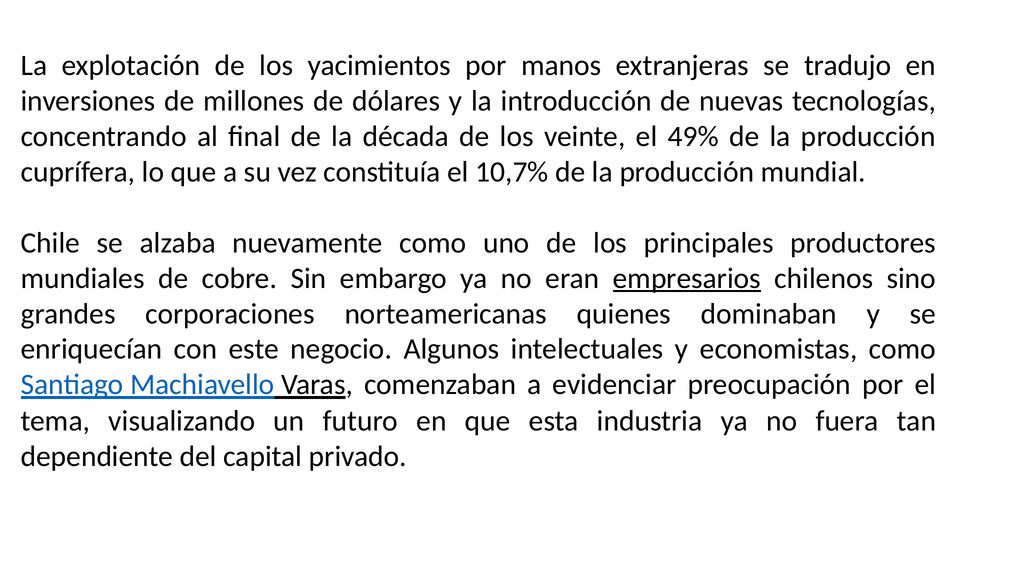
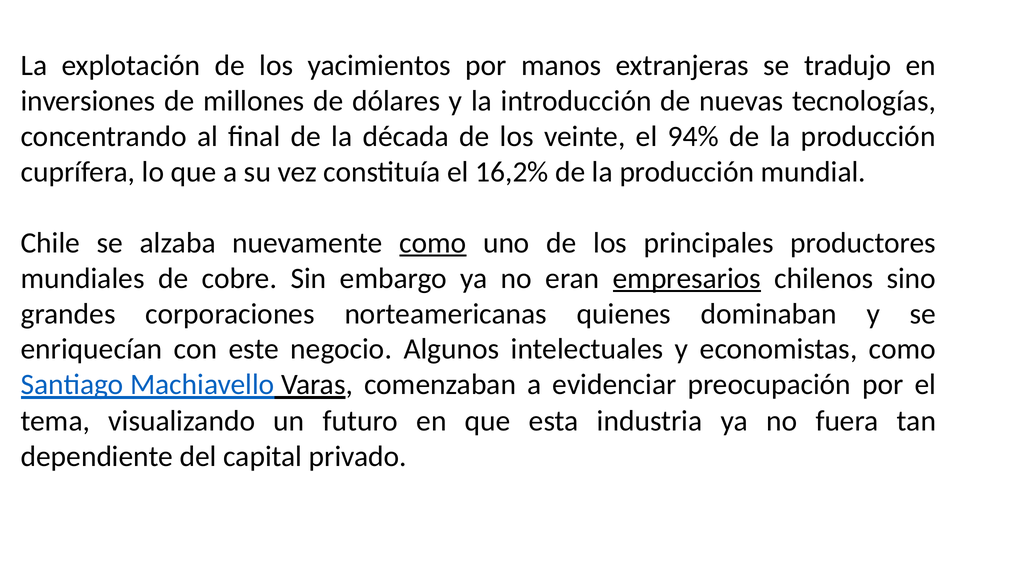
49%: 49% -> 94% (693, 136)
10,7%: 10,7% -> 16,2% (512, 172)
como underline: none -> present (433, 243)
